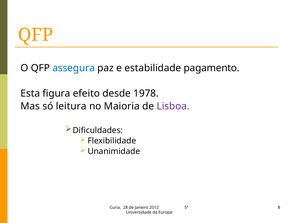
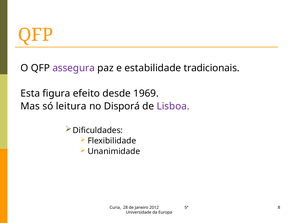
assegura colour: blue -> purple (74, 68)
pagamento: pagamento -> tradicionais (212, 68)
1978: 1978 -> 1969 (146, 94)
Maioria: Maioria -> Disporá (122, 106)
